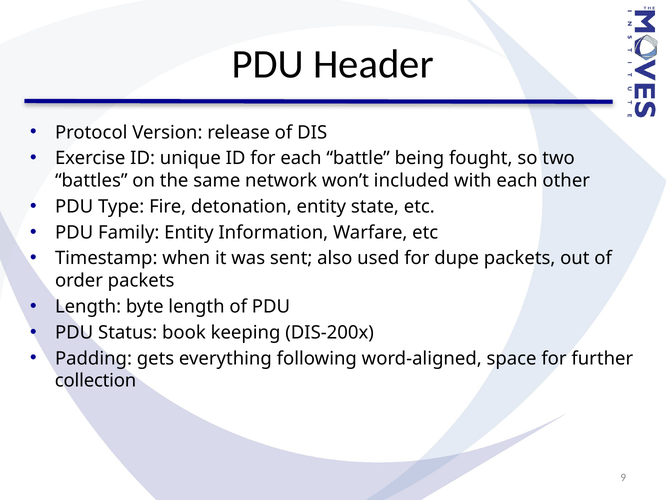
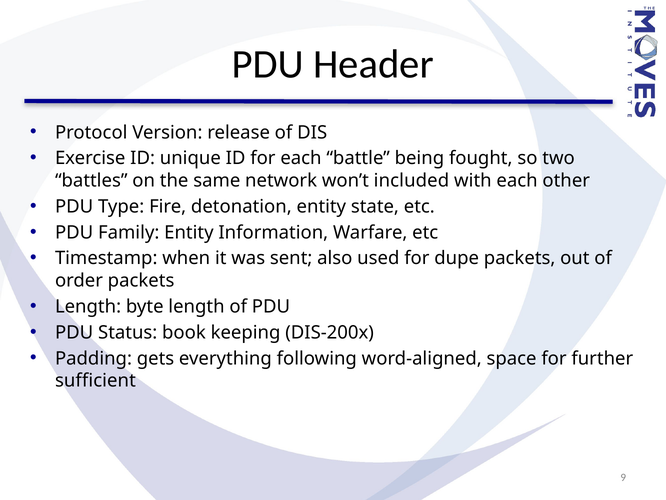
collection: collection -> sufficient (95, 380)
